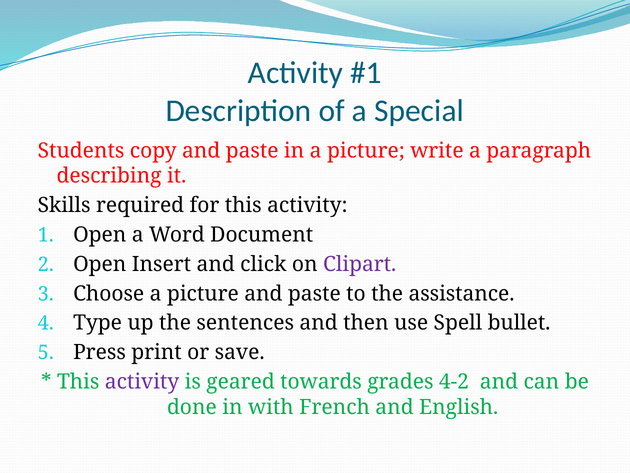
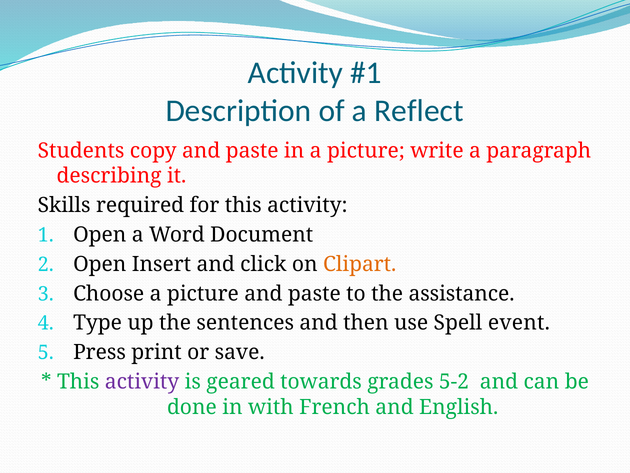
Special: Special -> Reflect (419, 111)
Clipart colour: purple -> orange (360, 264)
bullet: bullet -> event (519, 323)
4-2: 4-2 -> 5-2 (454, 381)
